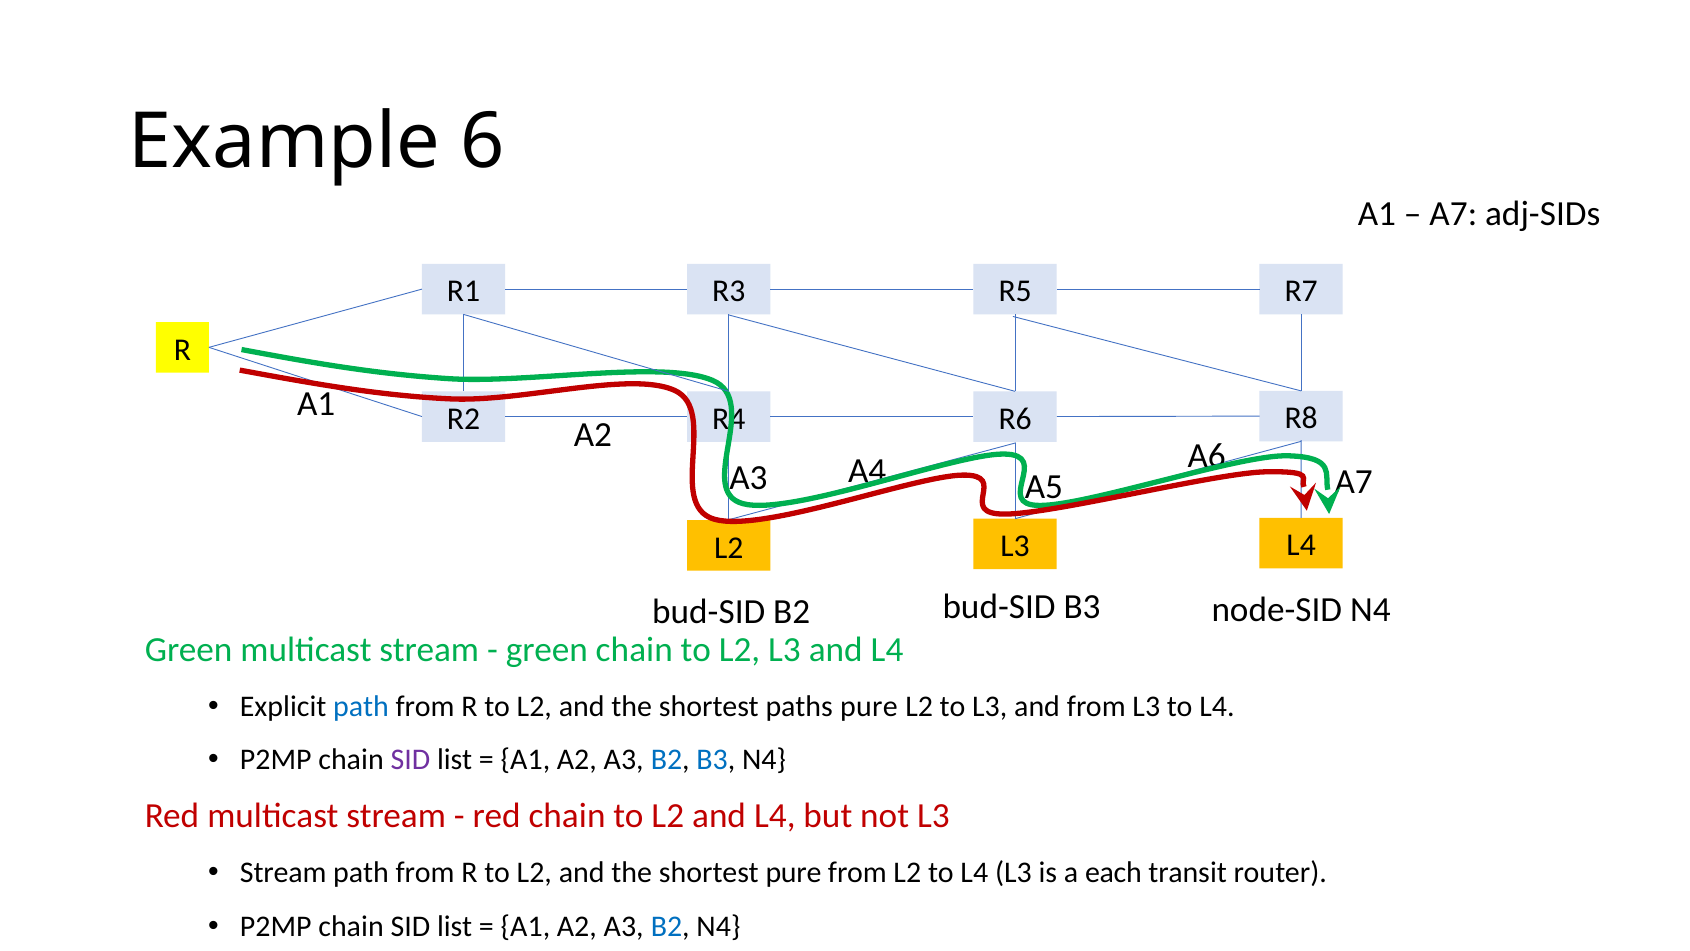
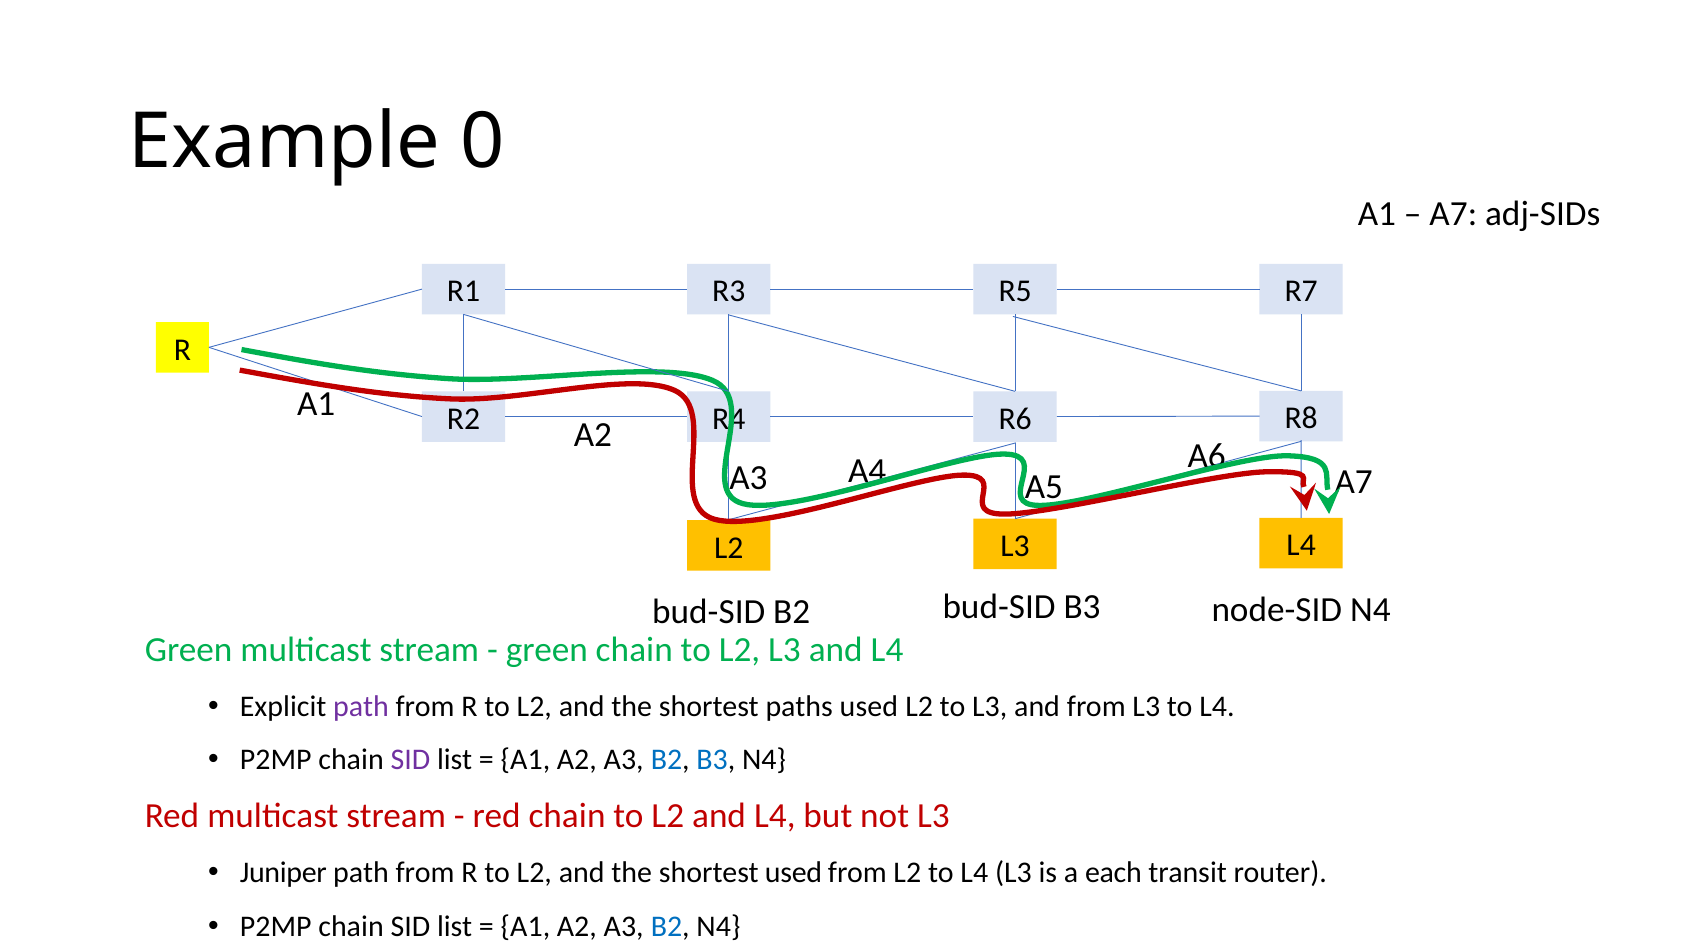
6: 6 -> 0 (482, 142)
path colour: blue -> purple (361, 706)
paths pure: pure -> used (869, 706)
Stream: Stream -> Juniper (283, 872)
shortest pure: pure -> used (794, 872)
